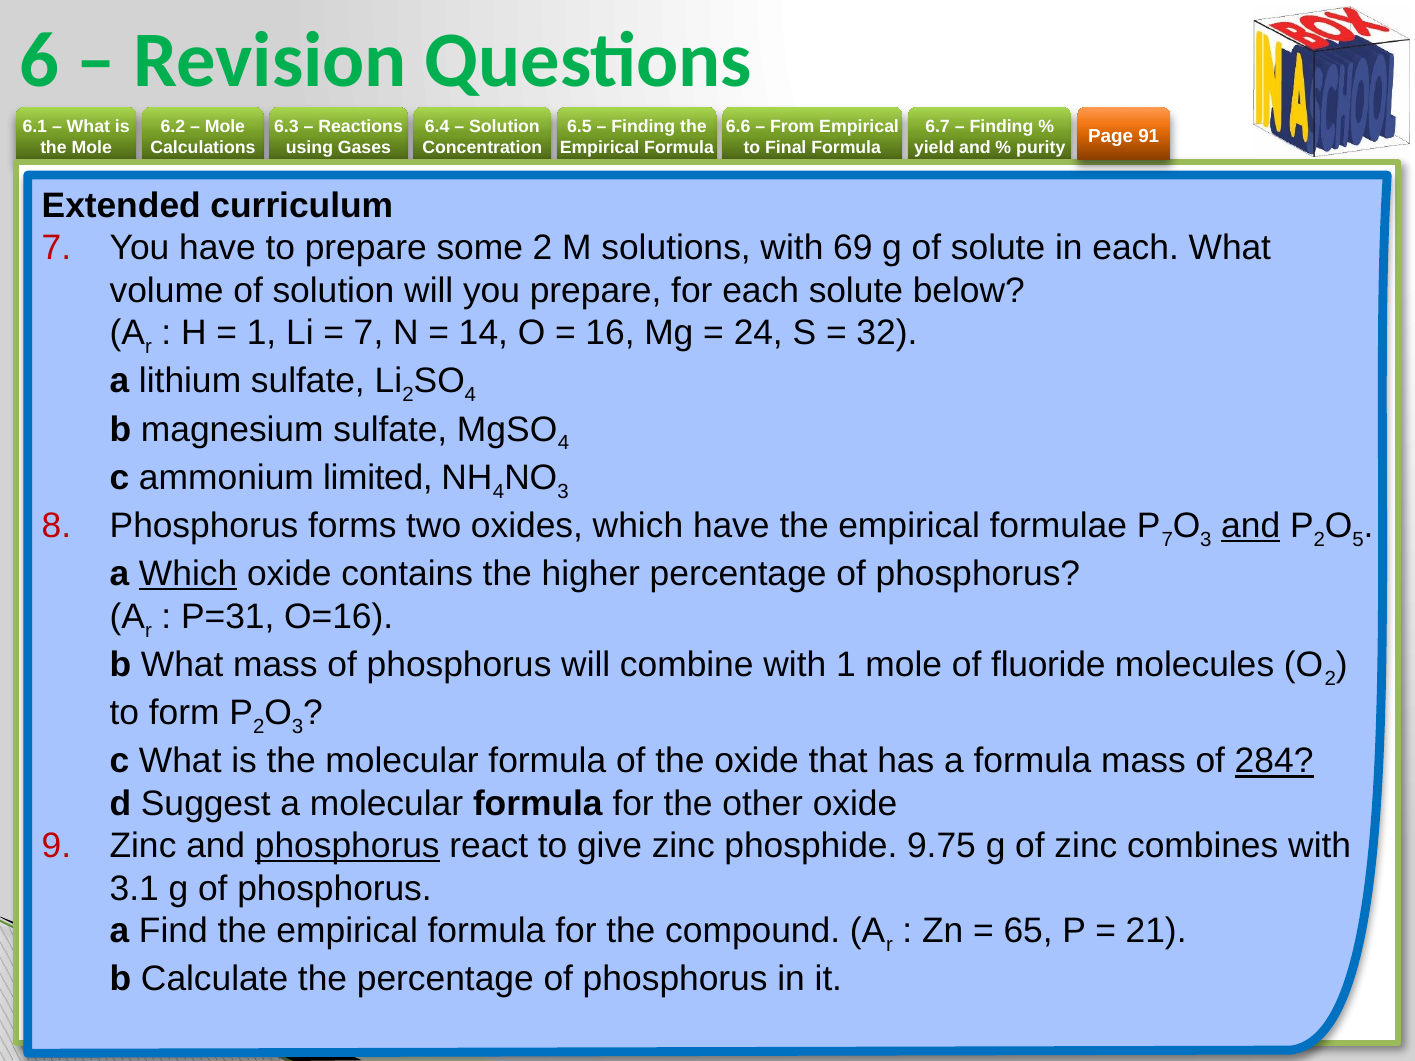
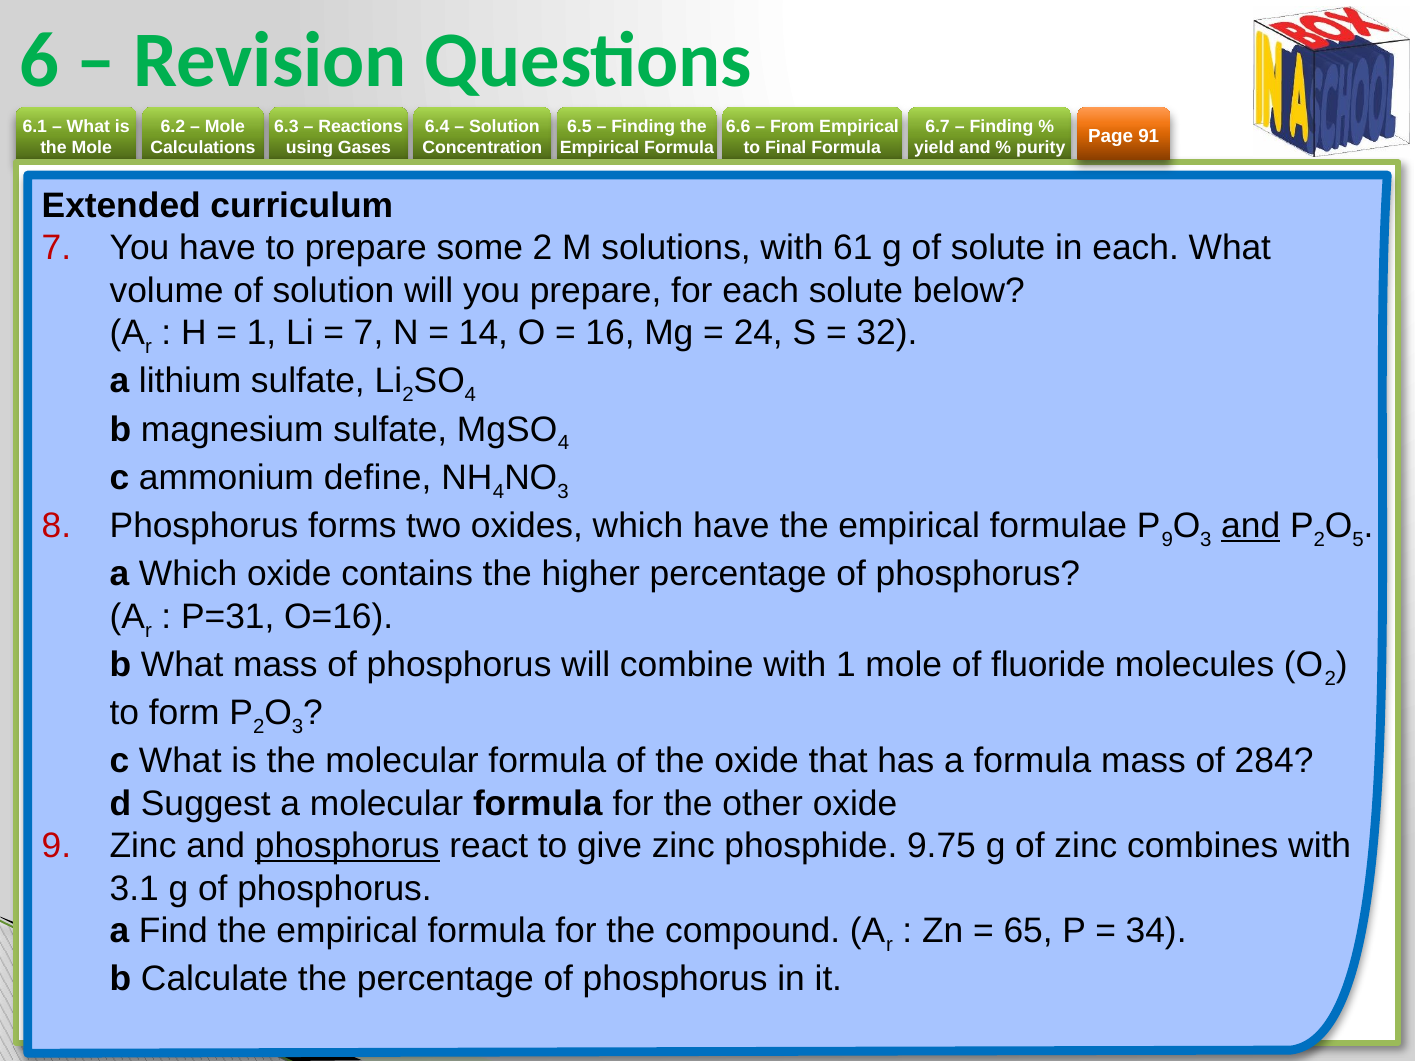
69: 69 -> 61 (853, 248)
limited: limited -> define (378, 478)
P 7: 7 -> 9 (1167, 540)
Which underline: present -> none (188, 574)
284 underline: present -> none (1274, 762)
21: 21 -> 34 (1156, 931)
